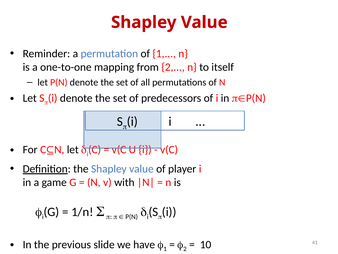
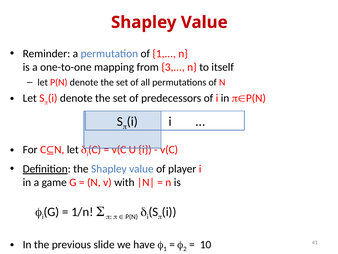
from 2: 2 -> 3 (173, 67)
